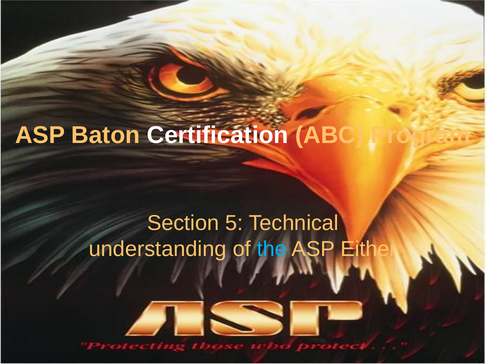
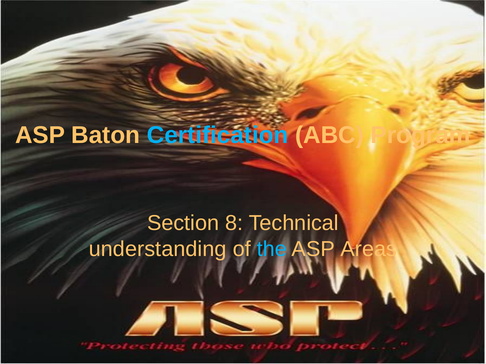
Certification colour: white -> light blue (218, 135)
5: 5 -> 8 (234, 223)
Either: Either -> Areas (369, 249)
